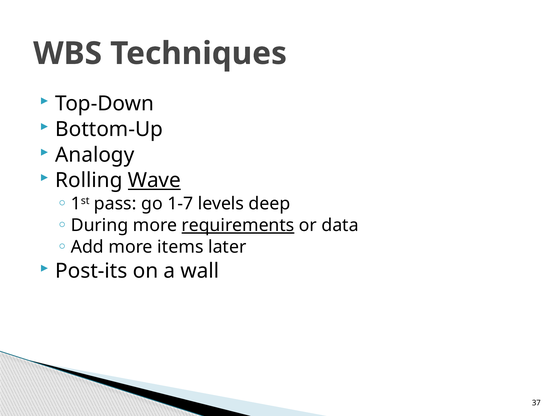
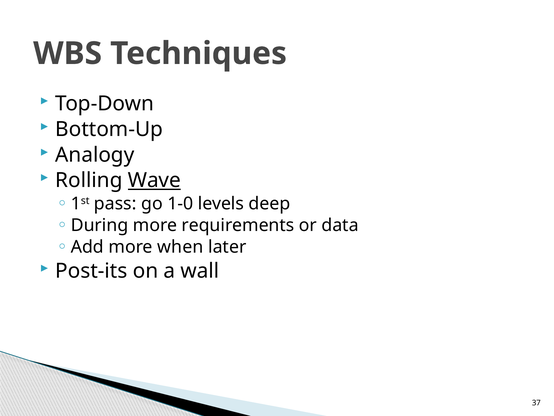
1-7: 1-7 -> 1-0 (180, 204)
requirements underline: present -> none (238, 225)
items: items -> when (180, 247)
